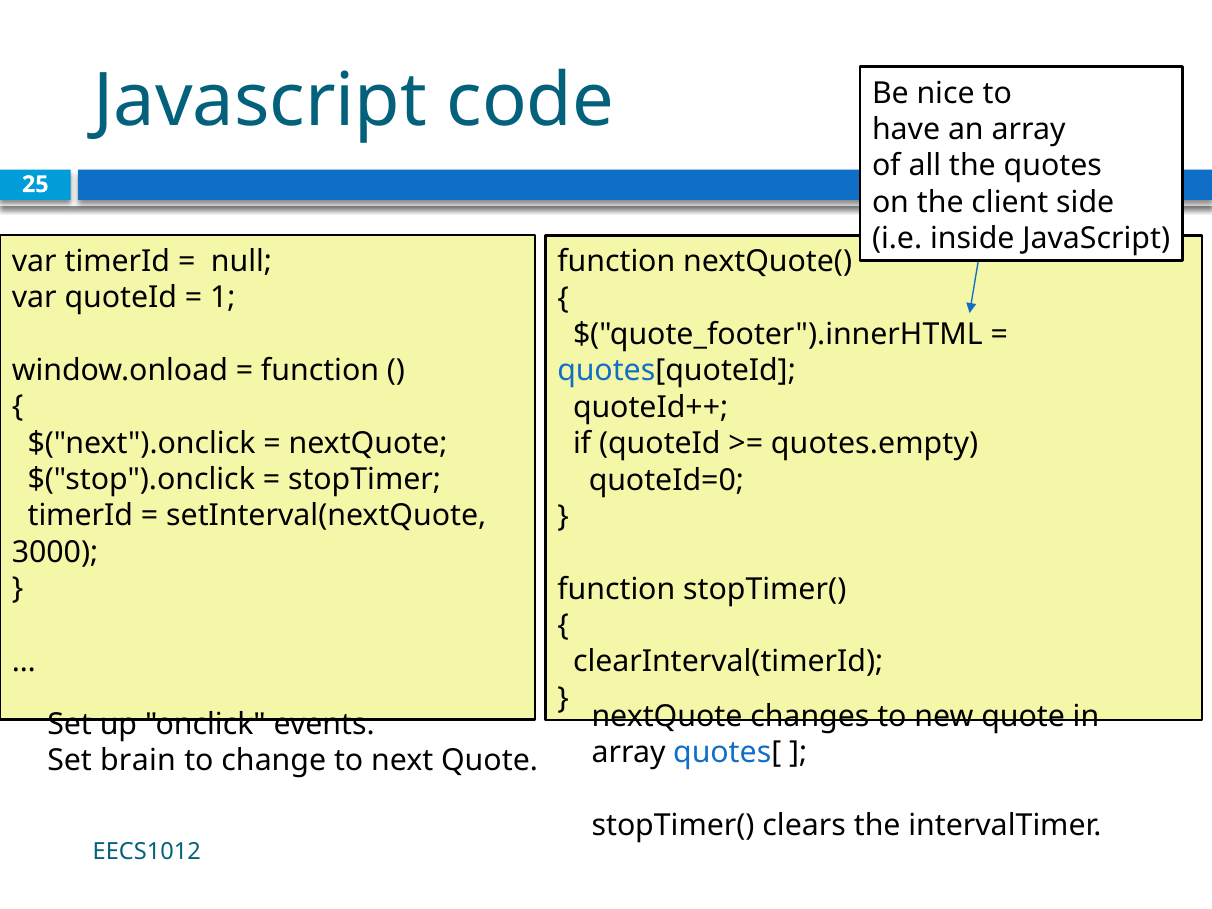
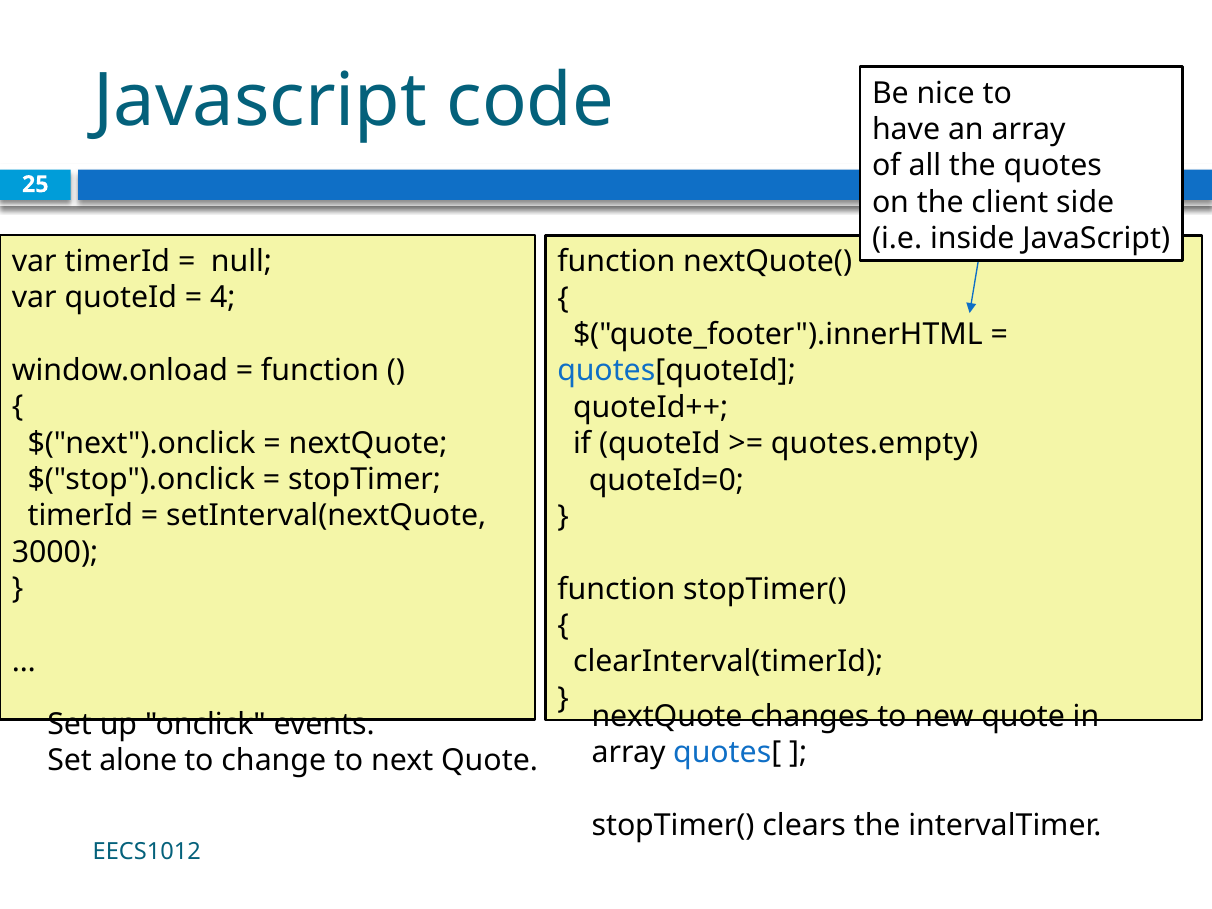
1: 1 -> 4 (223, 298)
brain: brain -> alone (138, 761)
